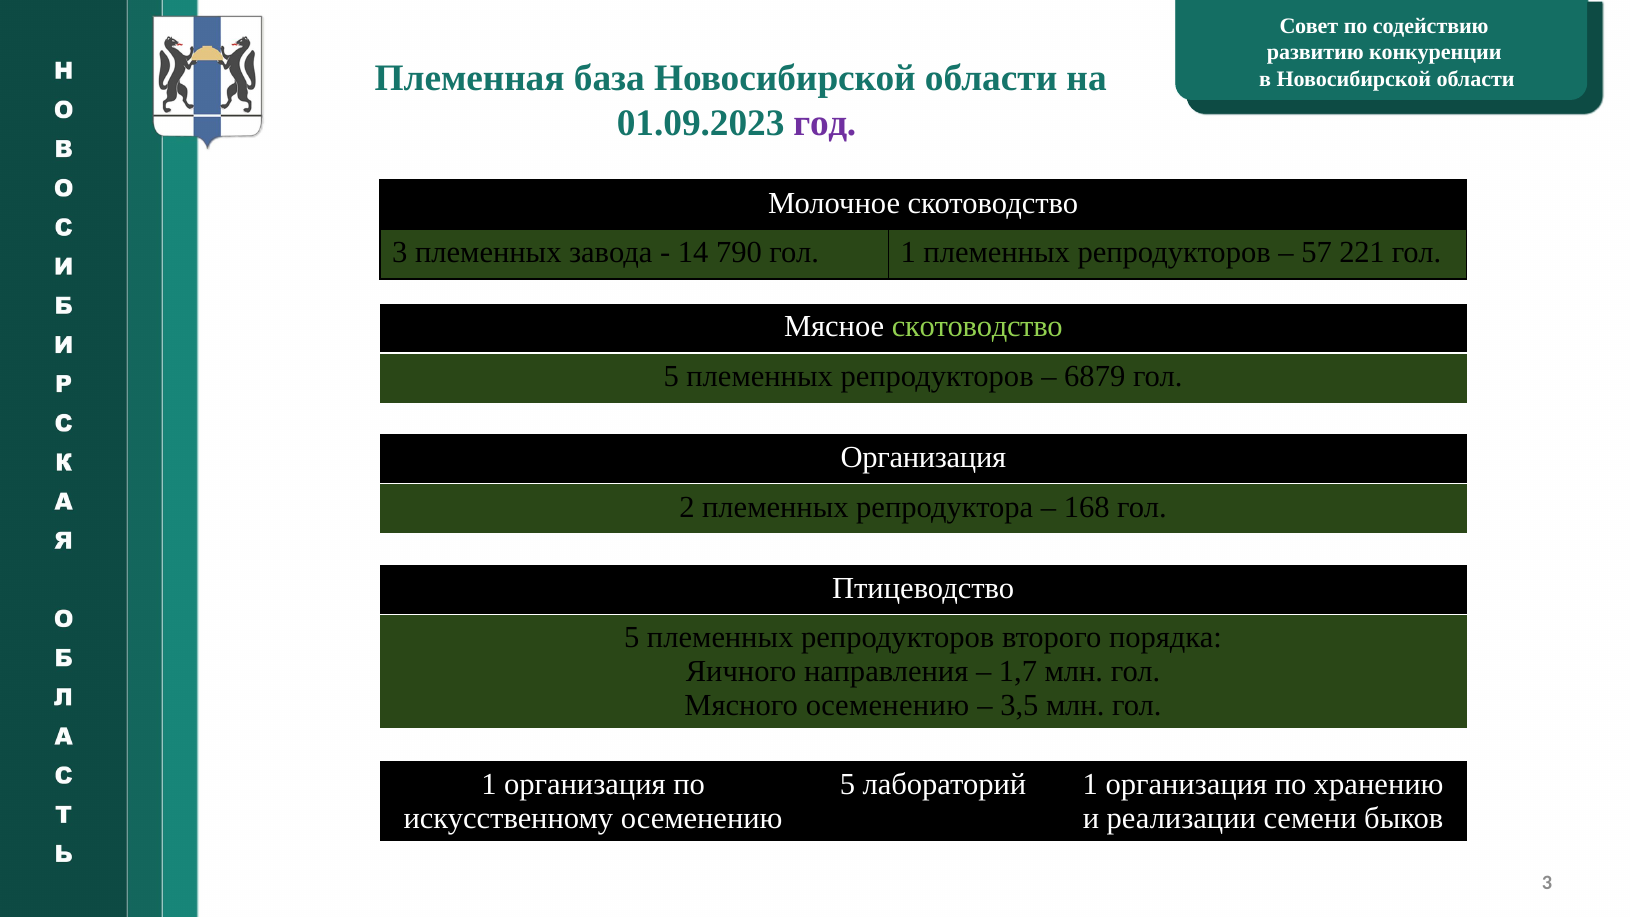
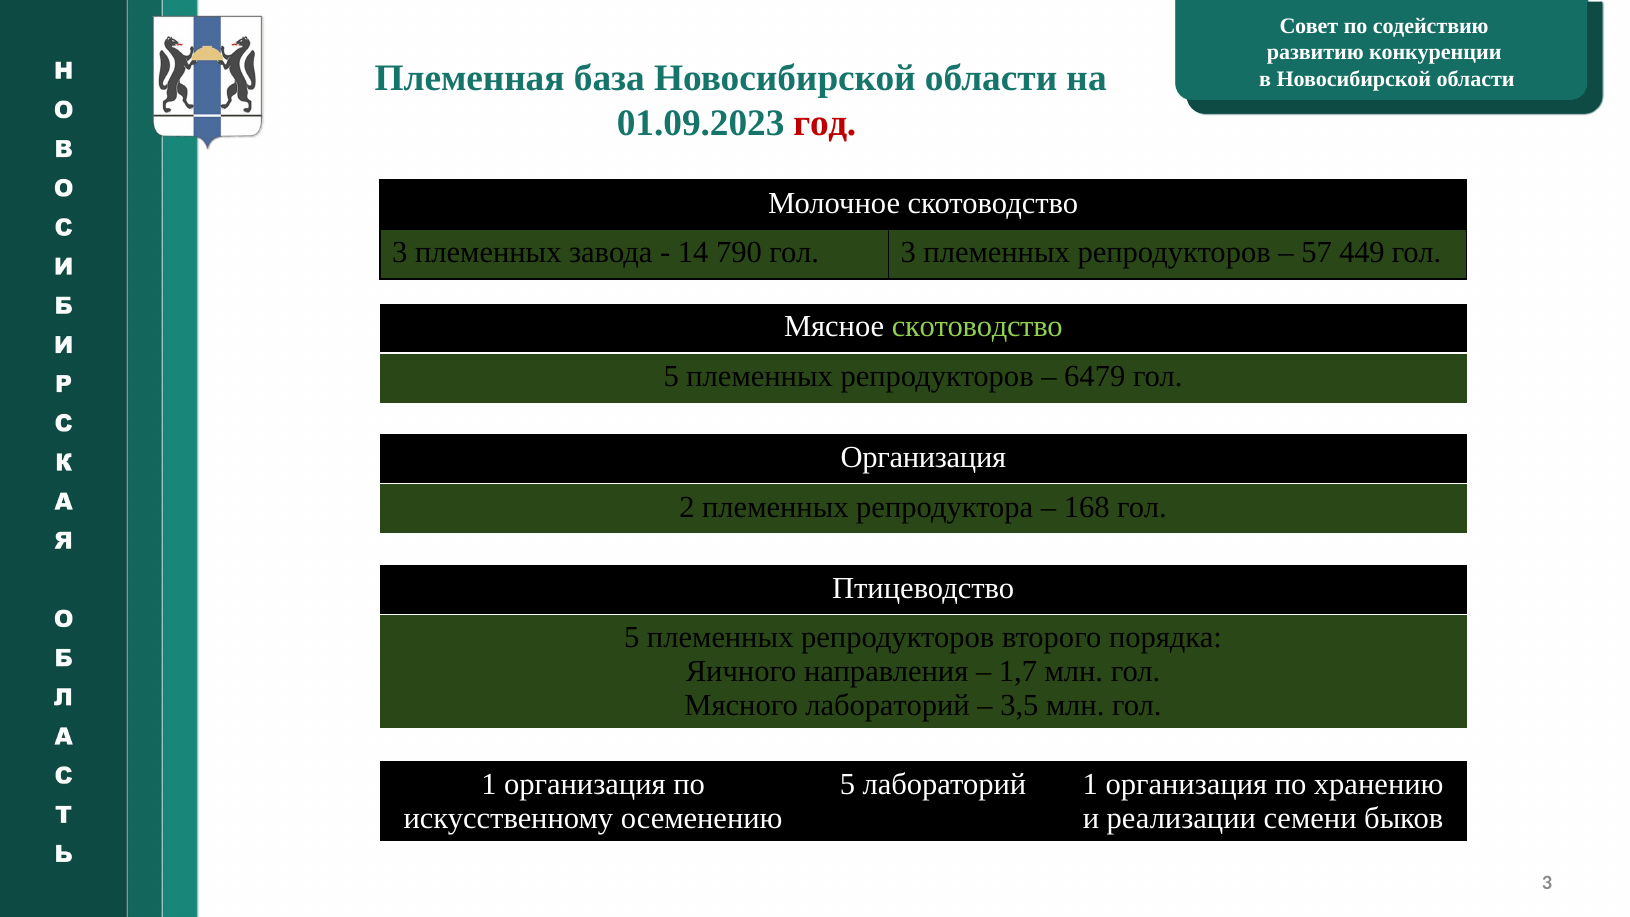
год colour: purple -> red (825, 123)
790 гол 1: 1 -> 3 (908, 253)
221: 221 -> 449 (1362, 253)
6879: 6879 -> 6479 (1095, 376)
Мясного осеменению: осеменению -> лабораторий (888, 705)
